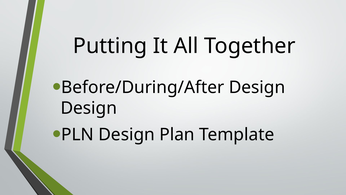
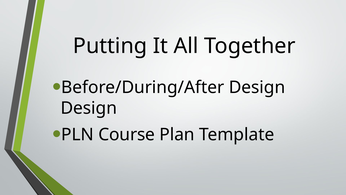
PLN Design: Design -> Course (127, 134)
